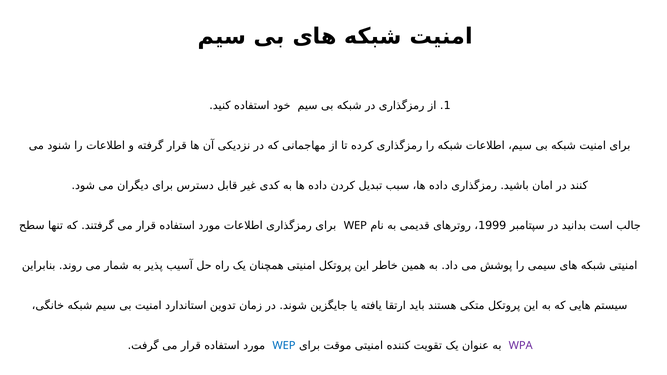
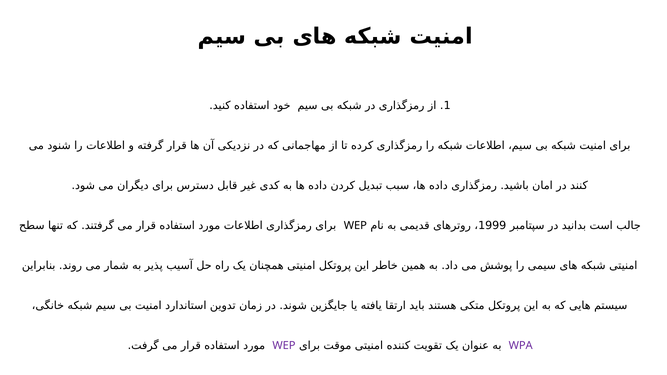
WEP colour: blue -> purple (284, 346)
